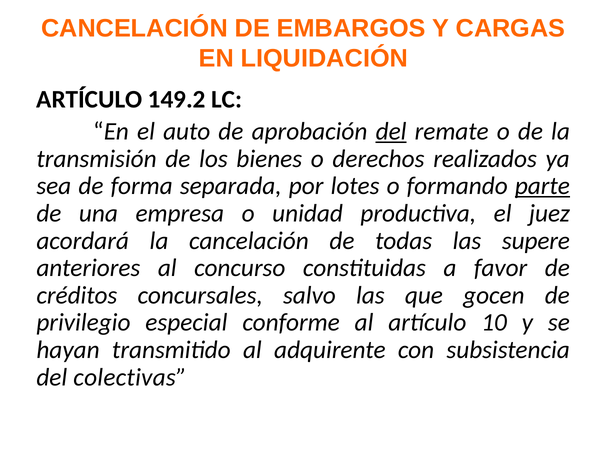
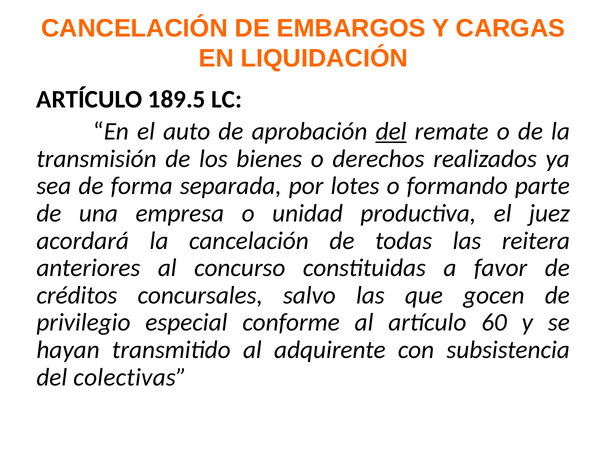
149.2: 149.2 -> 189.5 (177, 99)
parte underline: present -> none (542, 186)
supere: supere -> reitera (536, 241)
10: 10 -> 60 (494, 323)
